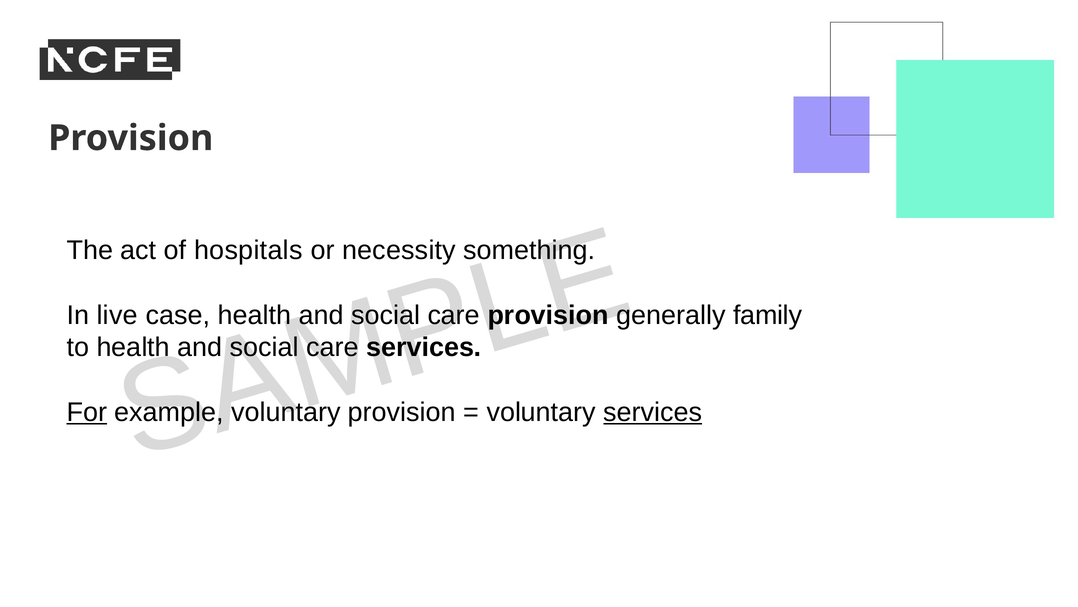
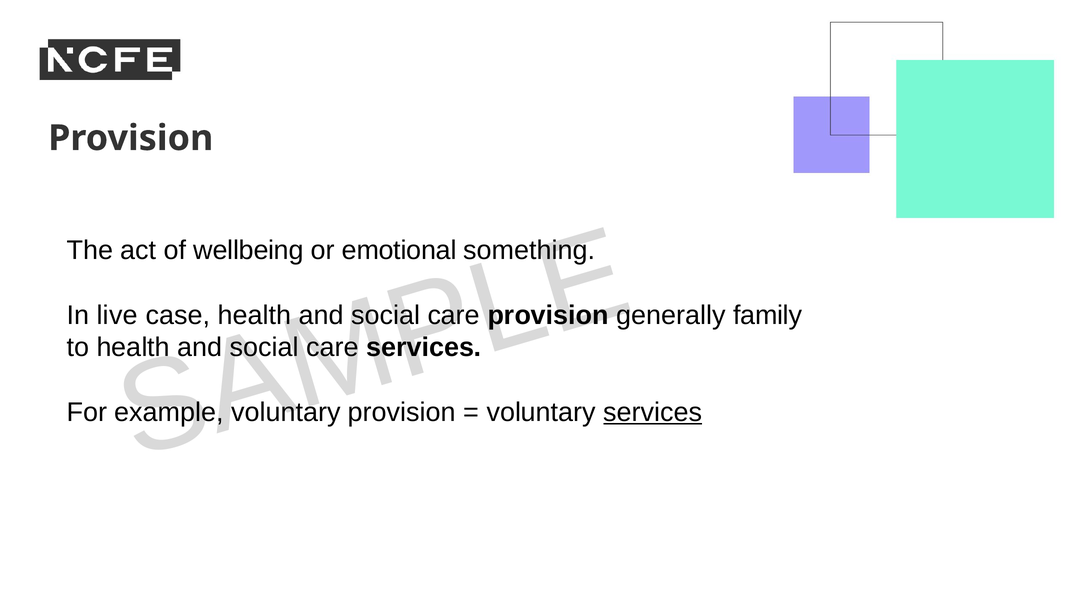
hospitals: hospitals -> wellbeing (249, 250)
necessity: necessity -> emotional (399, 250)
For underline: present -> none (87, 412)
